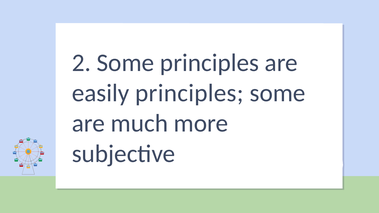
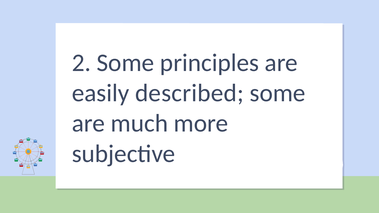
easily principles: principles -> described (189, 93)
